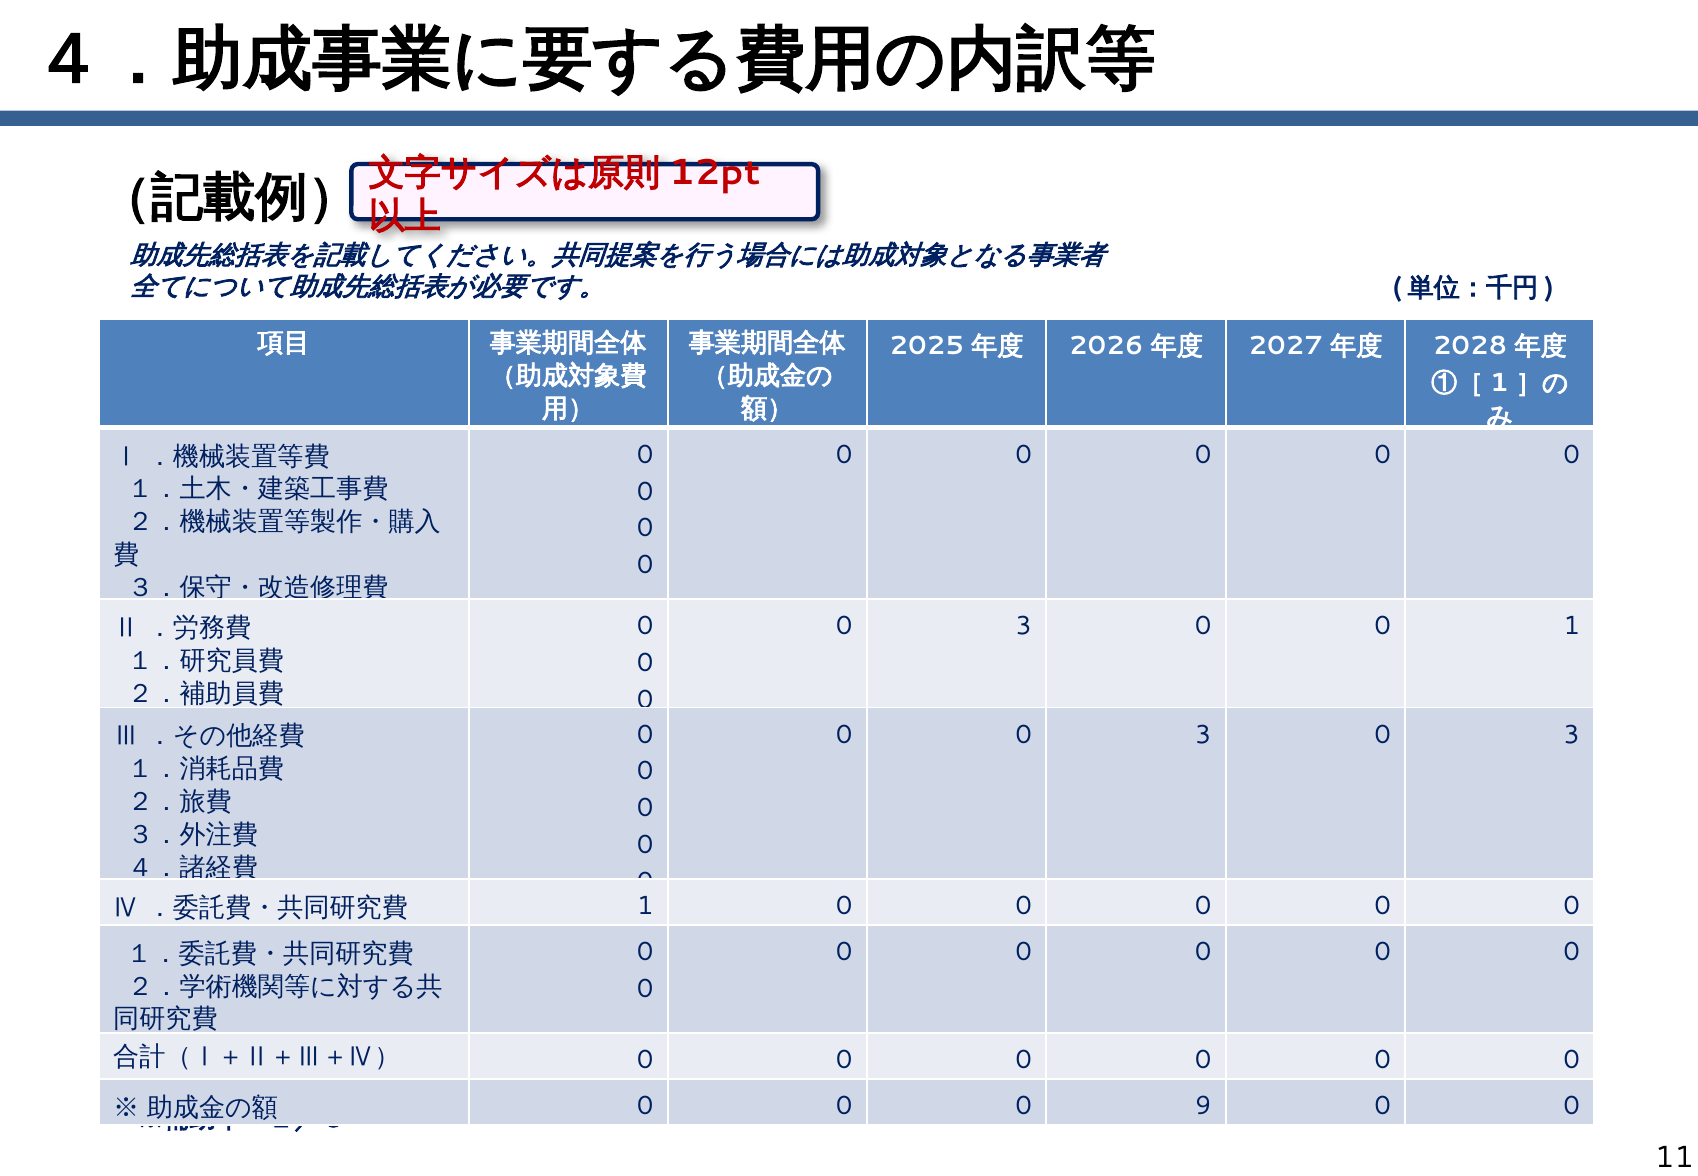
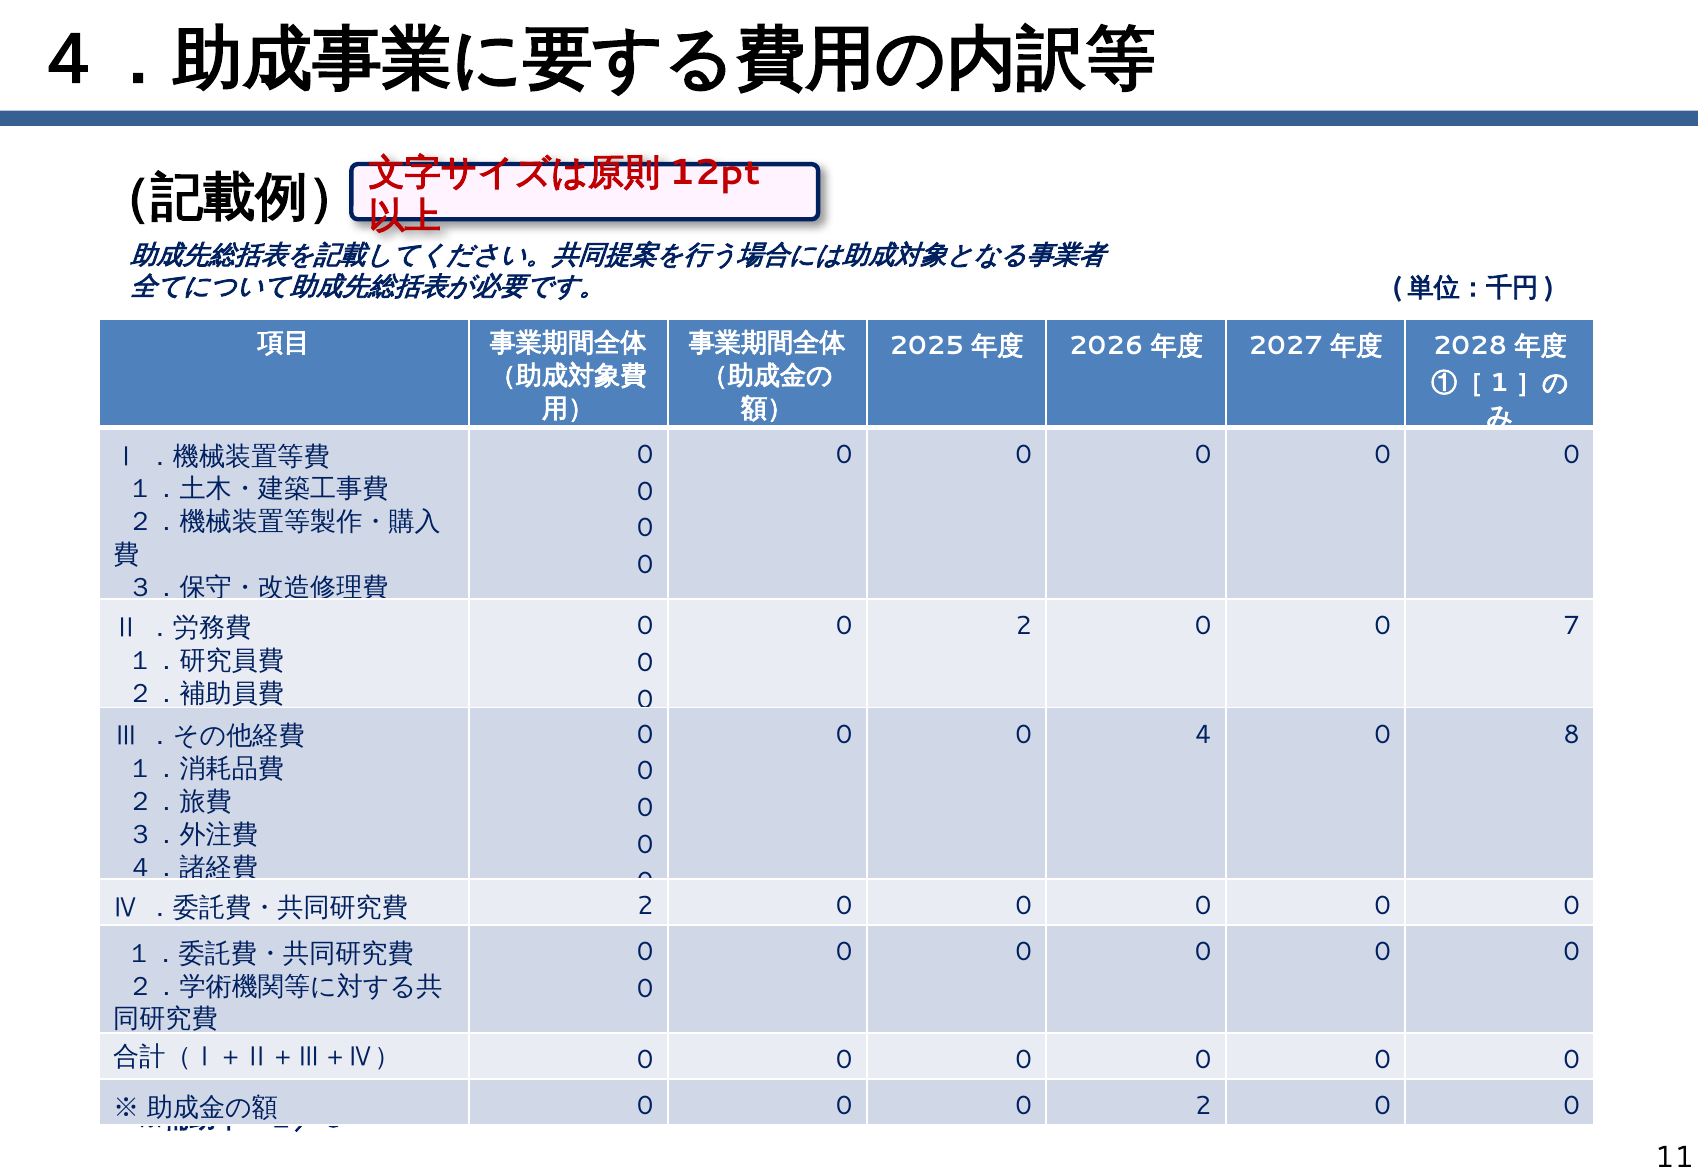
3: 3 -> 2 (1024, 626)
0 1: 1 -> 7 (1572, 626)
3: 3 -> 4 (1203, 734)
3: 3 -> 8 (1572, 734)
1: 1 -> 2 (645, 905)
9: 9 -> 2 (1203, 1106)
